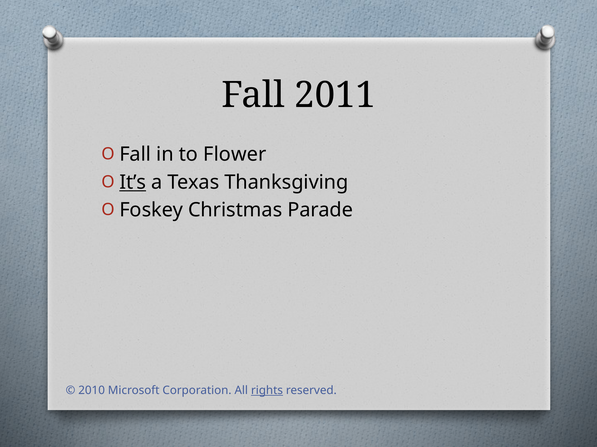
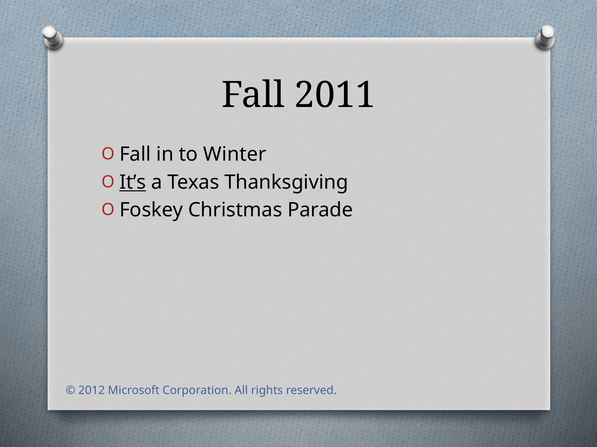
Flower: Flower -> Winter (235, 155)
2010: 2010 -> 2012 (92, 391)
rights underline: present -> none (267, 391)
